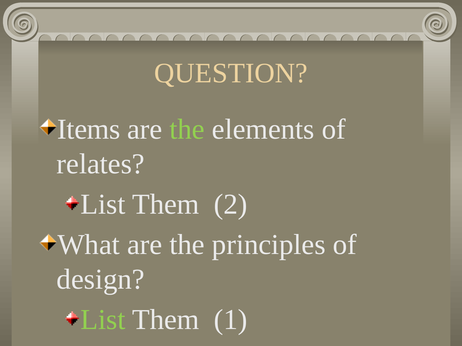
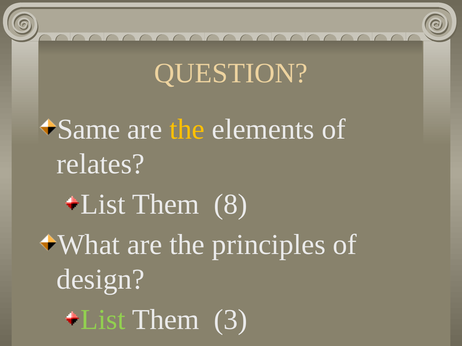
Items: Items -> Same (89, 129)
the colour: light green -> yellow (187, 129)
2: 2 -> 8 (231, 205)
1: 1 -> 3 (231, 320)
